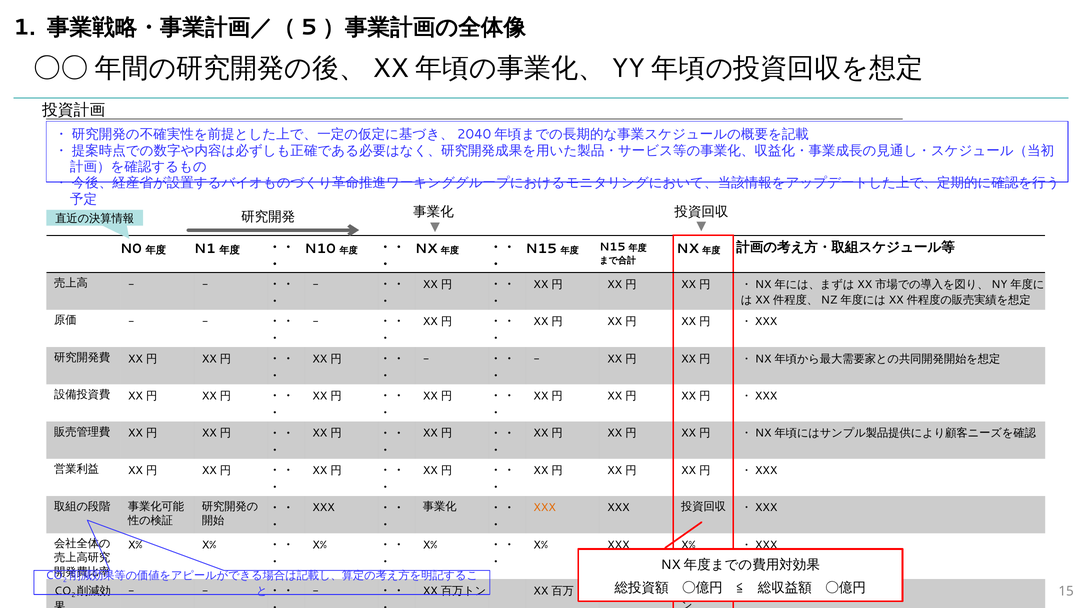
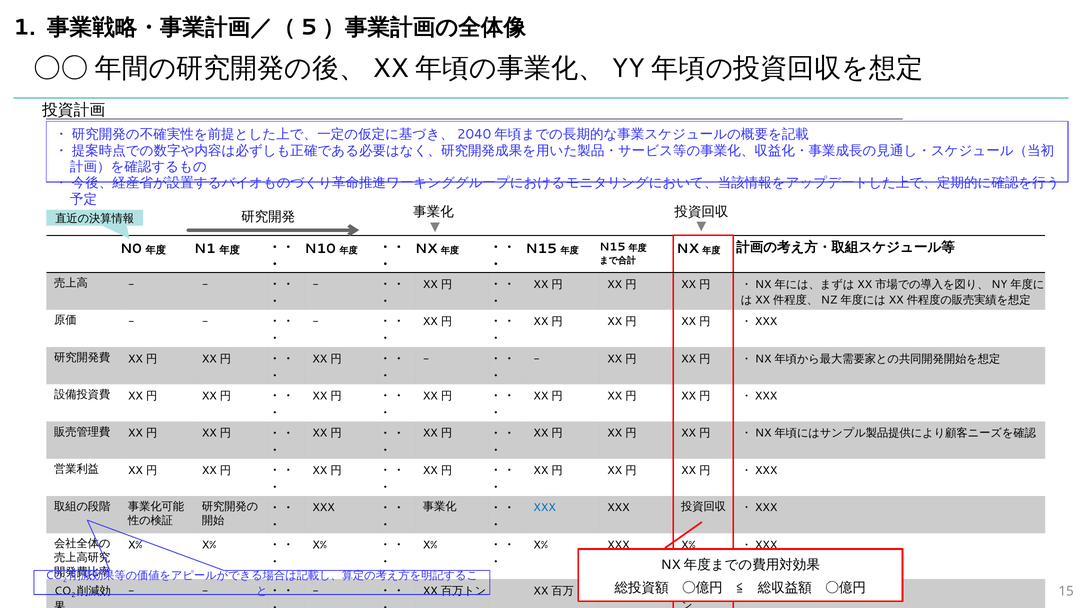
XXX colour: orange -> blue (545, 508)
